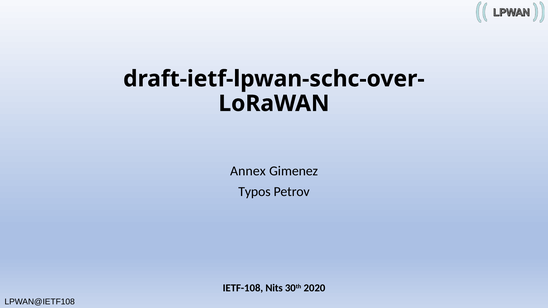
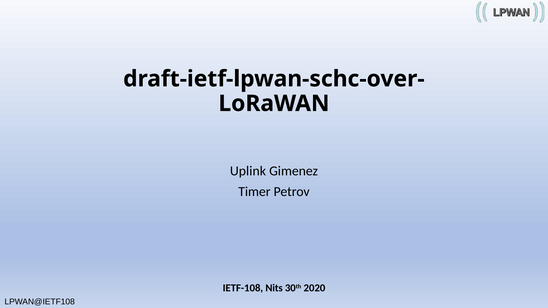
Annex: Annex -> Uplink (248, 171)
Typos: Typos -> Timer (254, 192)
